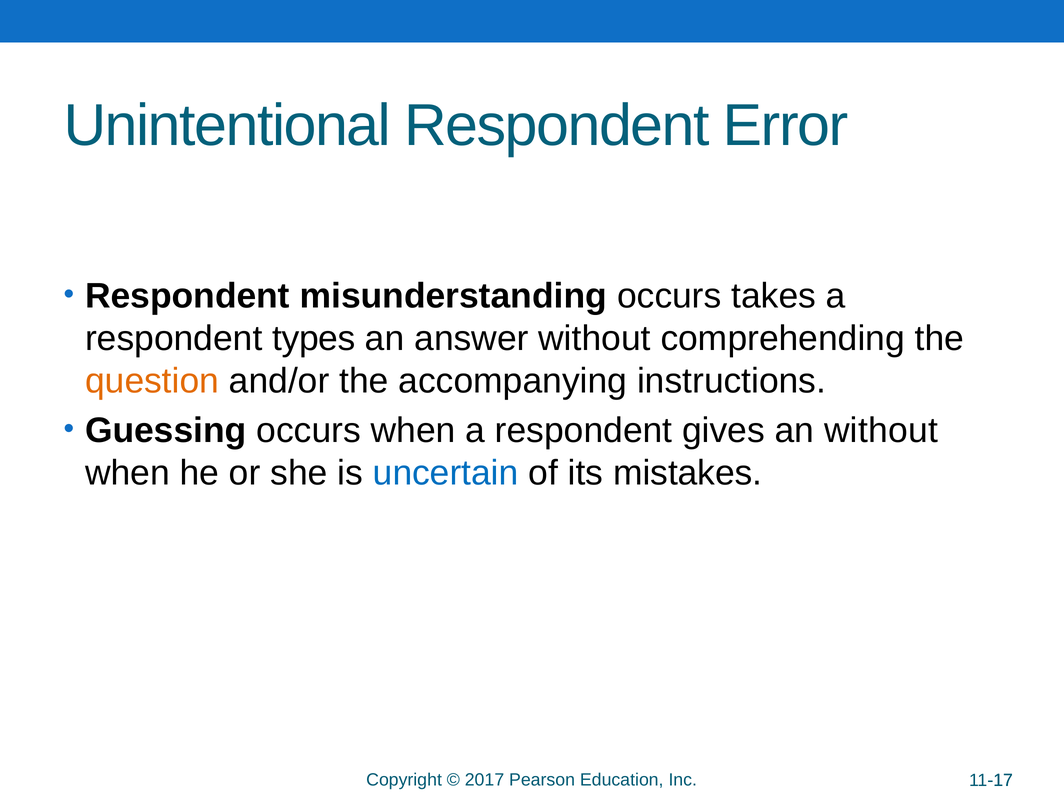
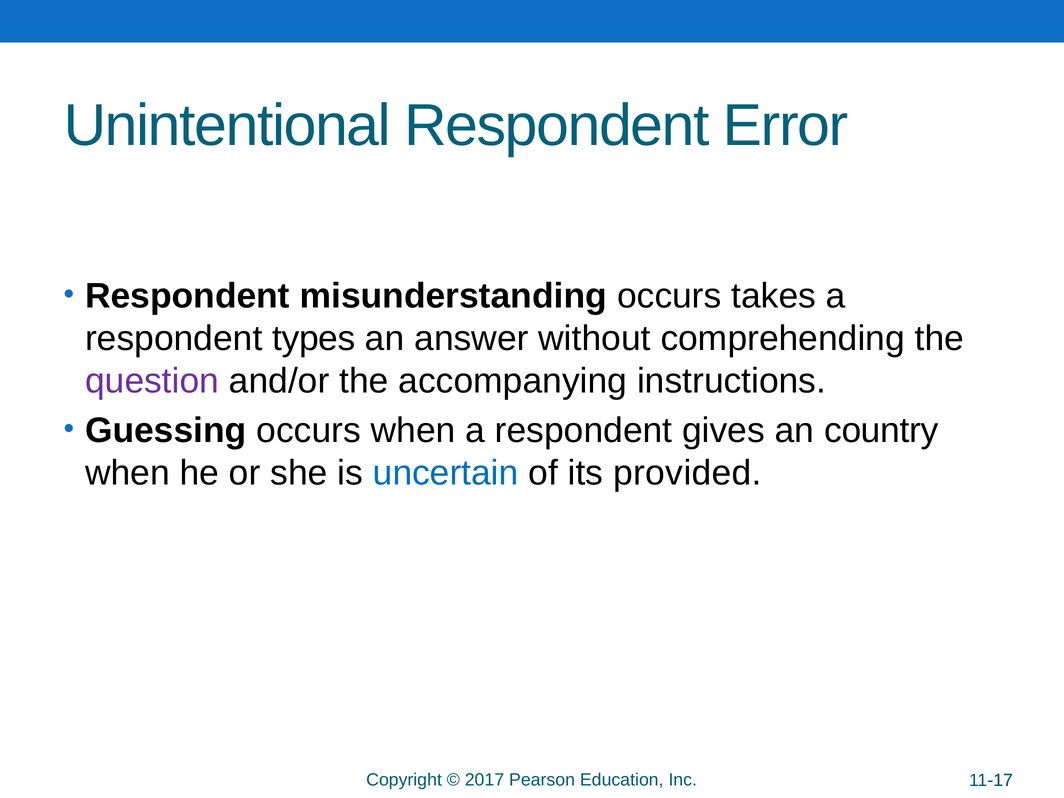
question colour: orange -> purple (152, 381)
an without: without -> country (881, 431)
mistakes: mistakes -> provided (687, 473)
